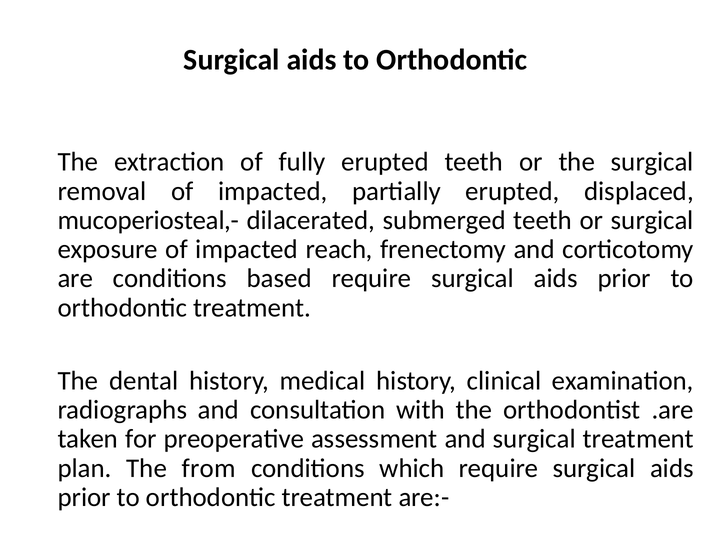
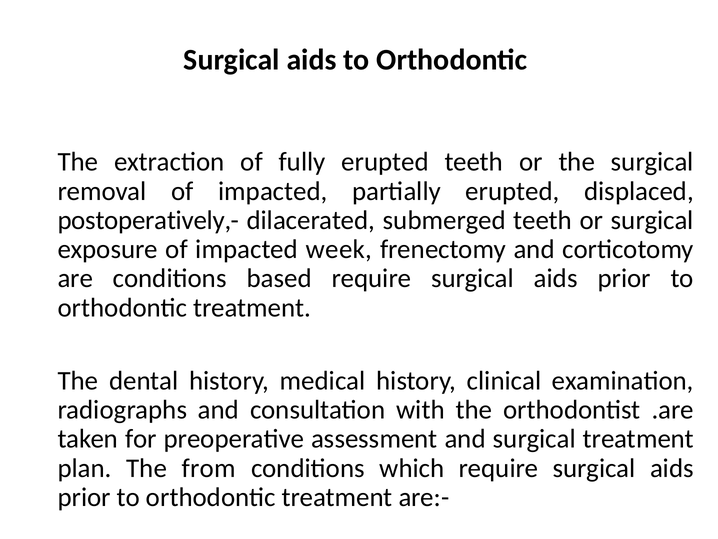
mucoperiosteal,-: mucoperiosteal,- -> postoperatively,- (148, 220)
reach: reach -> week (339, 249)
